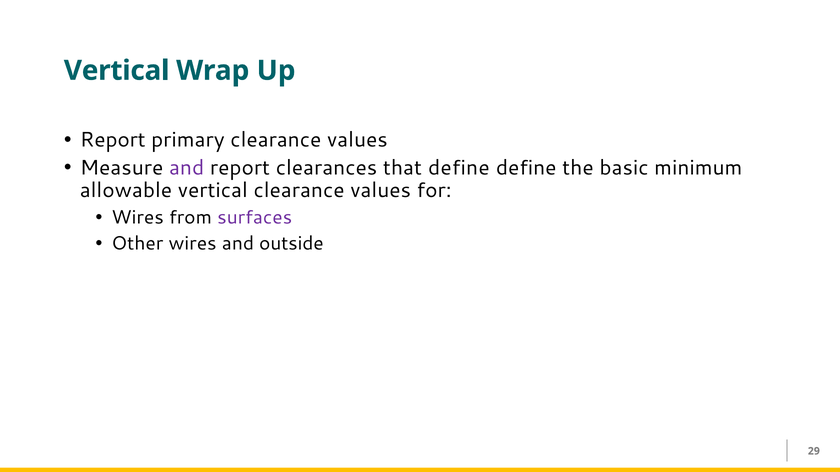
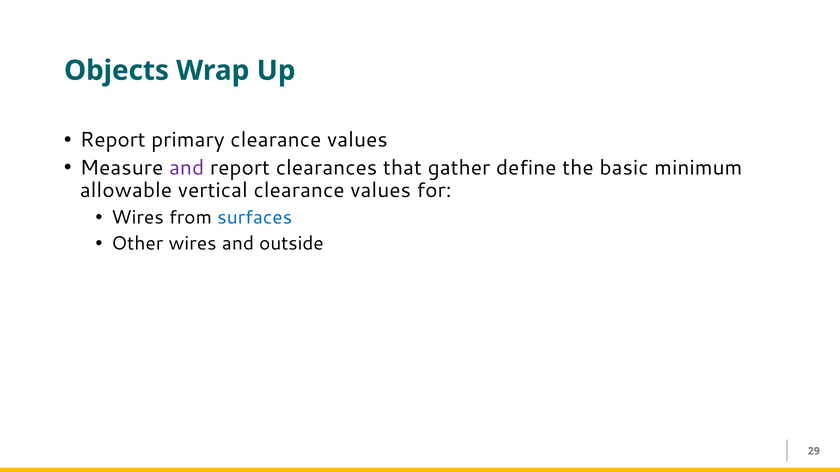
Vertical: Vertical -> Objects (117, 71)
that define: define -> gather (459, 168)
surfaces colour: purple -> blue (255, 218)
